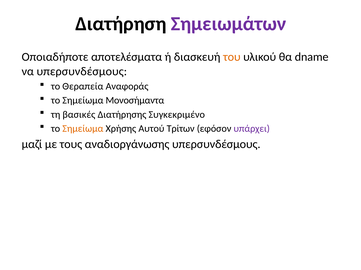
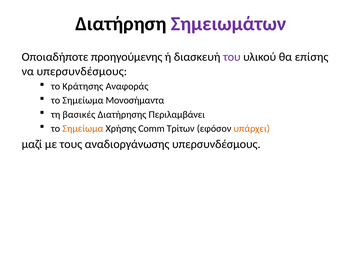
αποτελέσματα: αποτελέσματα -> προηγούμενης (127, 57)
του colour: orange -> purple (232, 57)
dname: dname -> επίσης (312, 57)
Θεραπεία: Θεραπεία -> Κράτησης (83, 87)
Συγκεκριμένο: Συγκεκριμένο -> Περιλαμβάνει (177, 115)
Αυτού: Αυτού -> Comm (151, 129)
υπάρχει colour: purple -> orange (252, 129)
